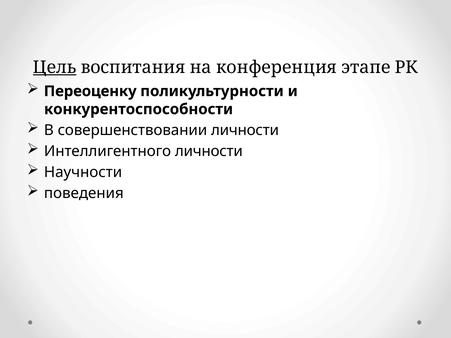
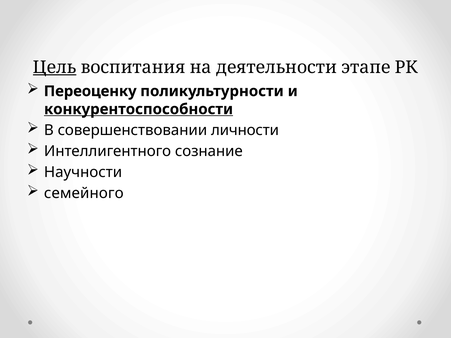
конференция: конференция -> деятельности (277, 67)
конкурентоспособности underline: none -> present (139, 109)
Интеллигентного личности: личности -> сознание (209, 151)
поведения: поведения -> семейного (84, 193)
